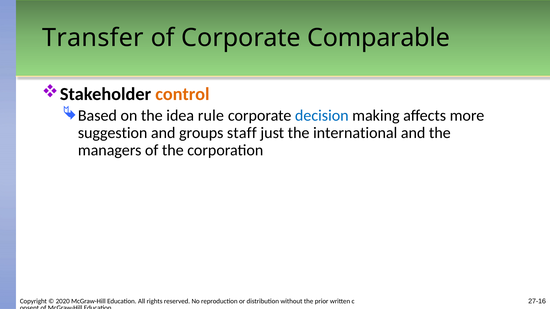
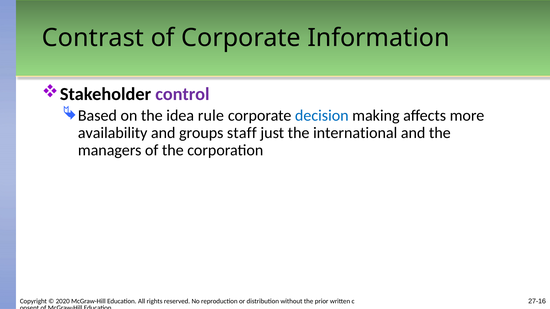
Transfer: Transfer -> Contrast (93, 38)
Comparable: Comparable -> Information (378, 38)
control colour: orange -> purple (182, 94)
suggestion: suggestion -> availability (113, 133)
